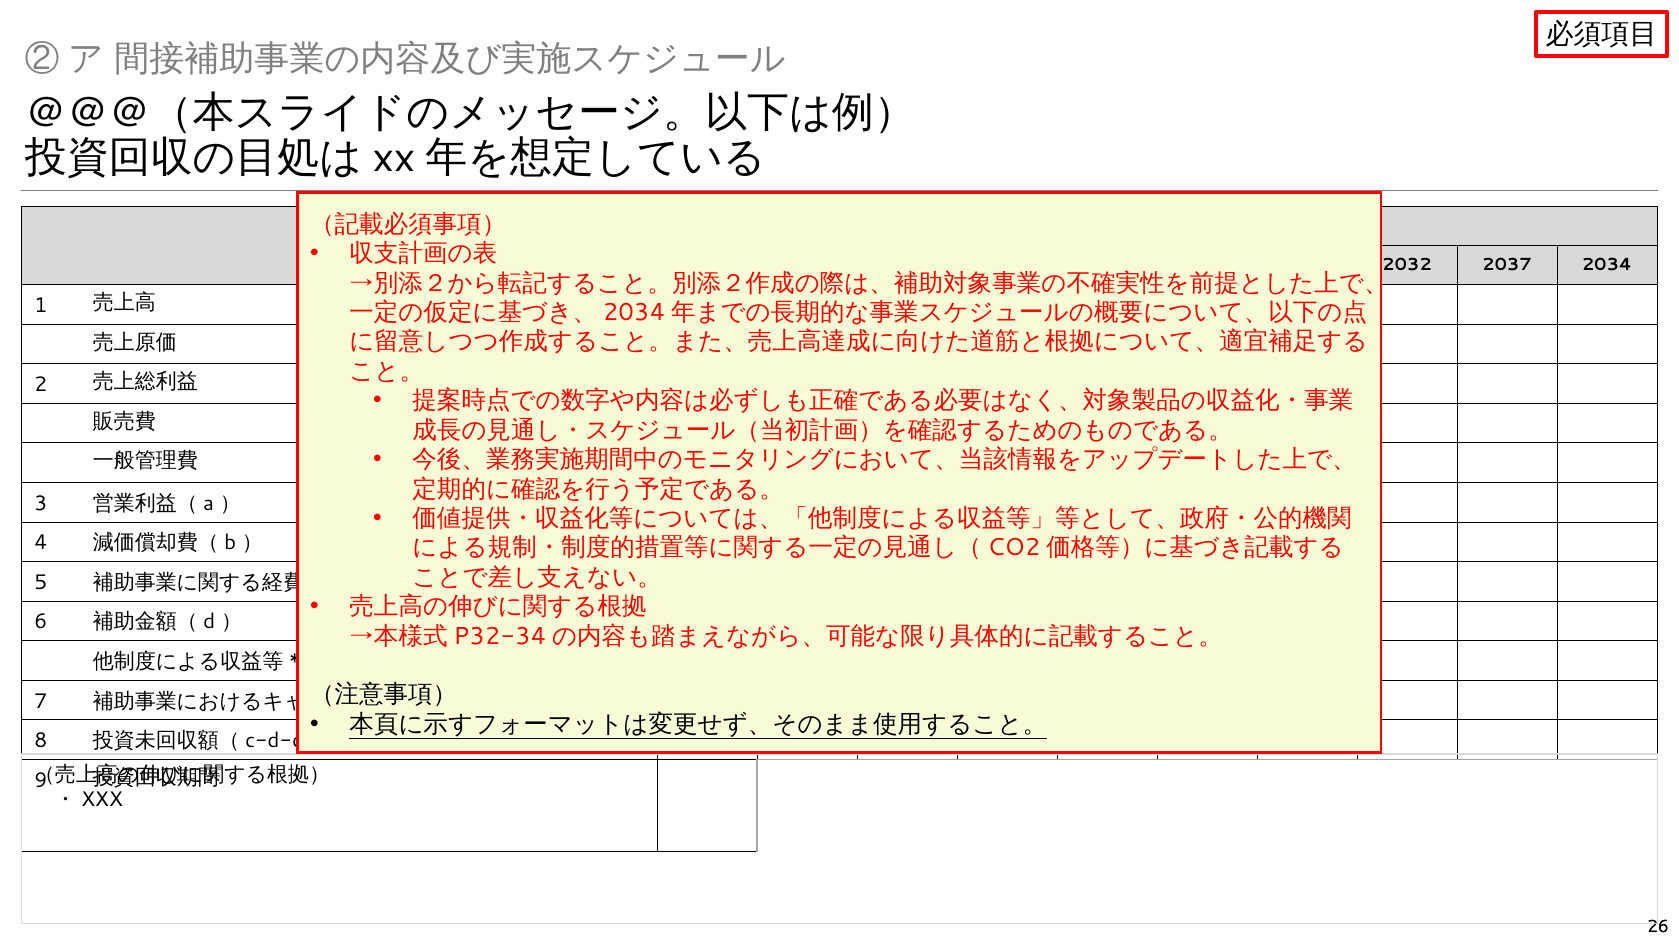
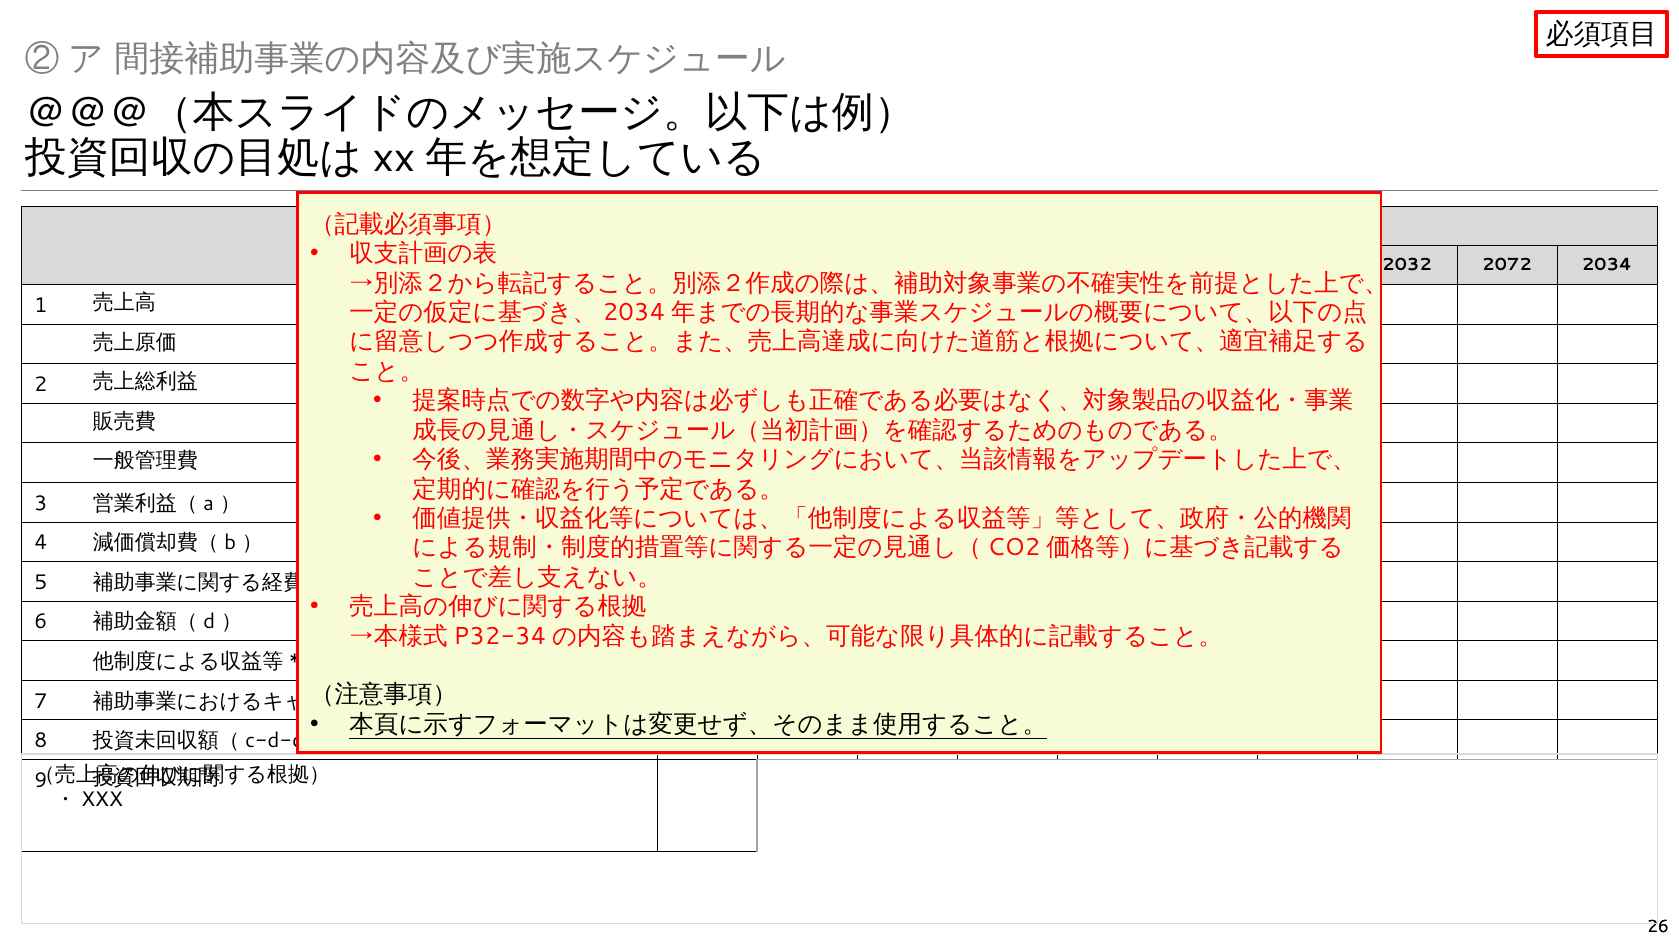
2037: 2037 -> 2072 (1507, 265)
